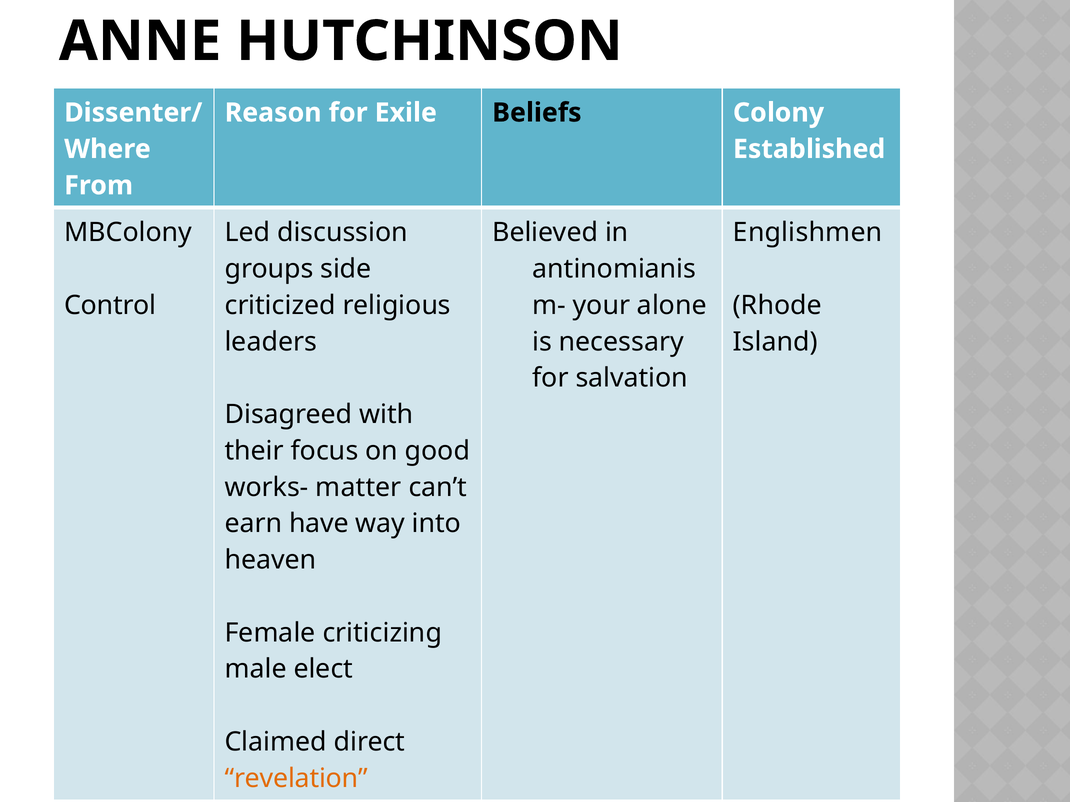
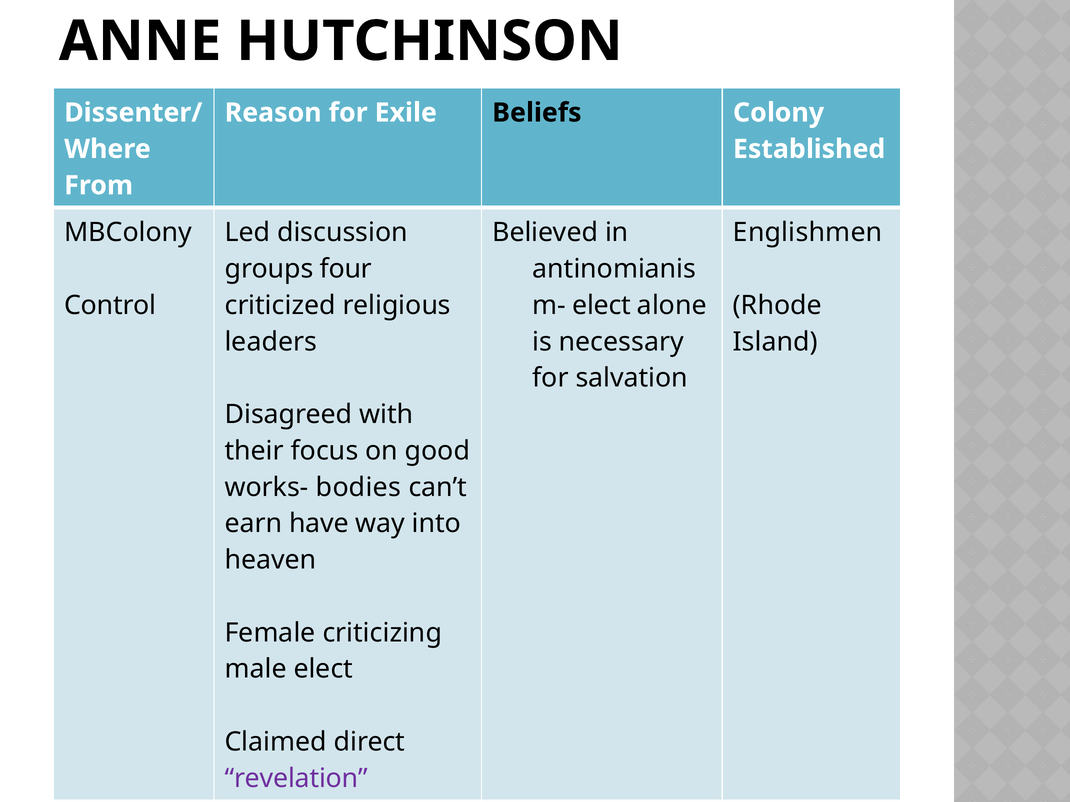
side: side -> four (346, 269)
your: your -> elect (602, 306)
matter: matter -> bodies (358, 488)
revelation colour: orange -> purple (296, 779)
